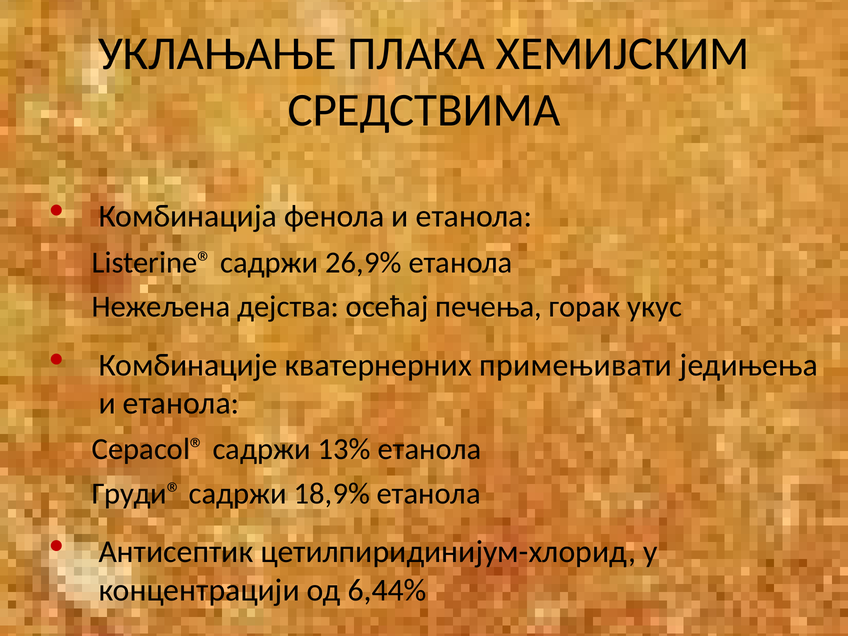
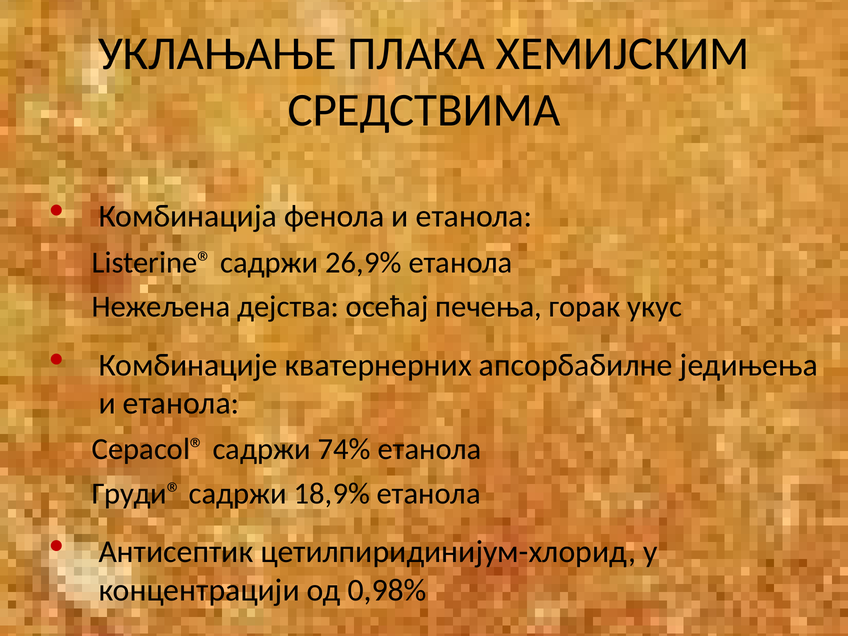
примењивати: примењивати -> апсорбабилне (576, 365)
13%: 13% -> 74% (344, 449)
6,44%: 6,44% -> 0,98% (387, 590)
